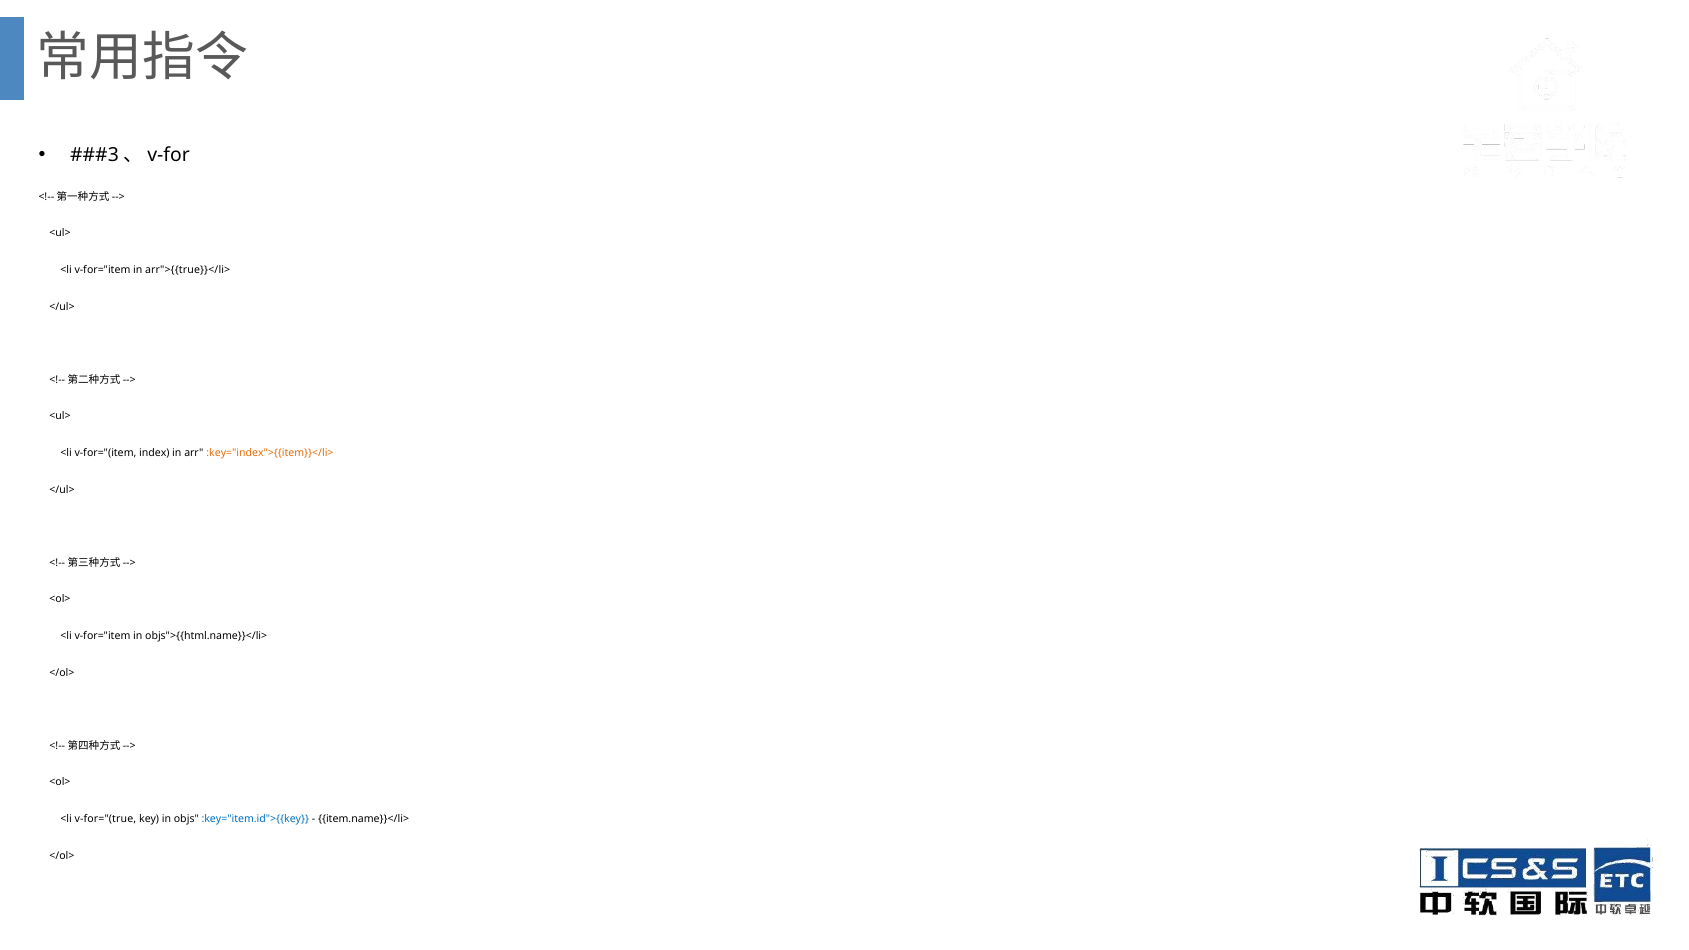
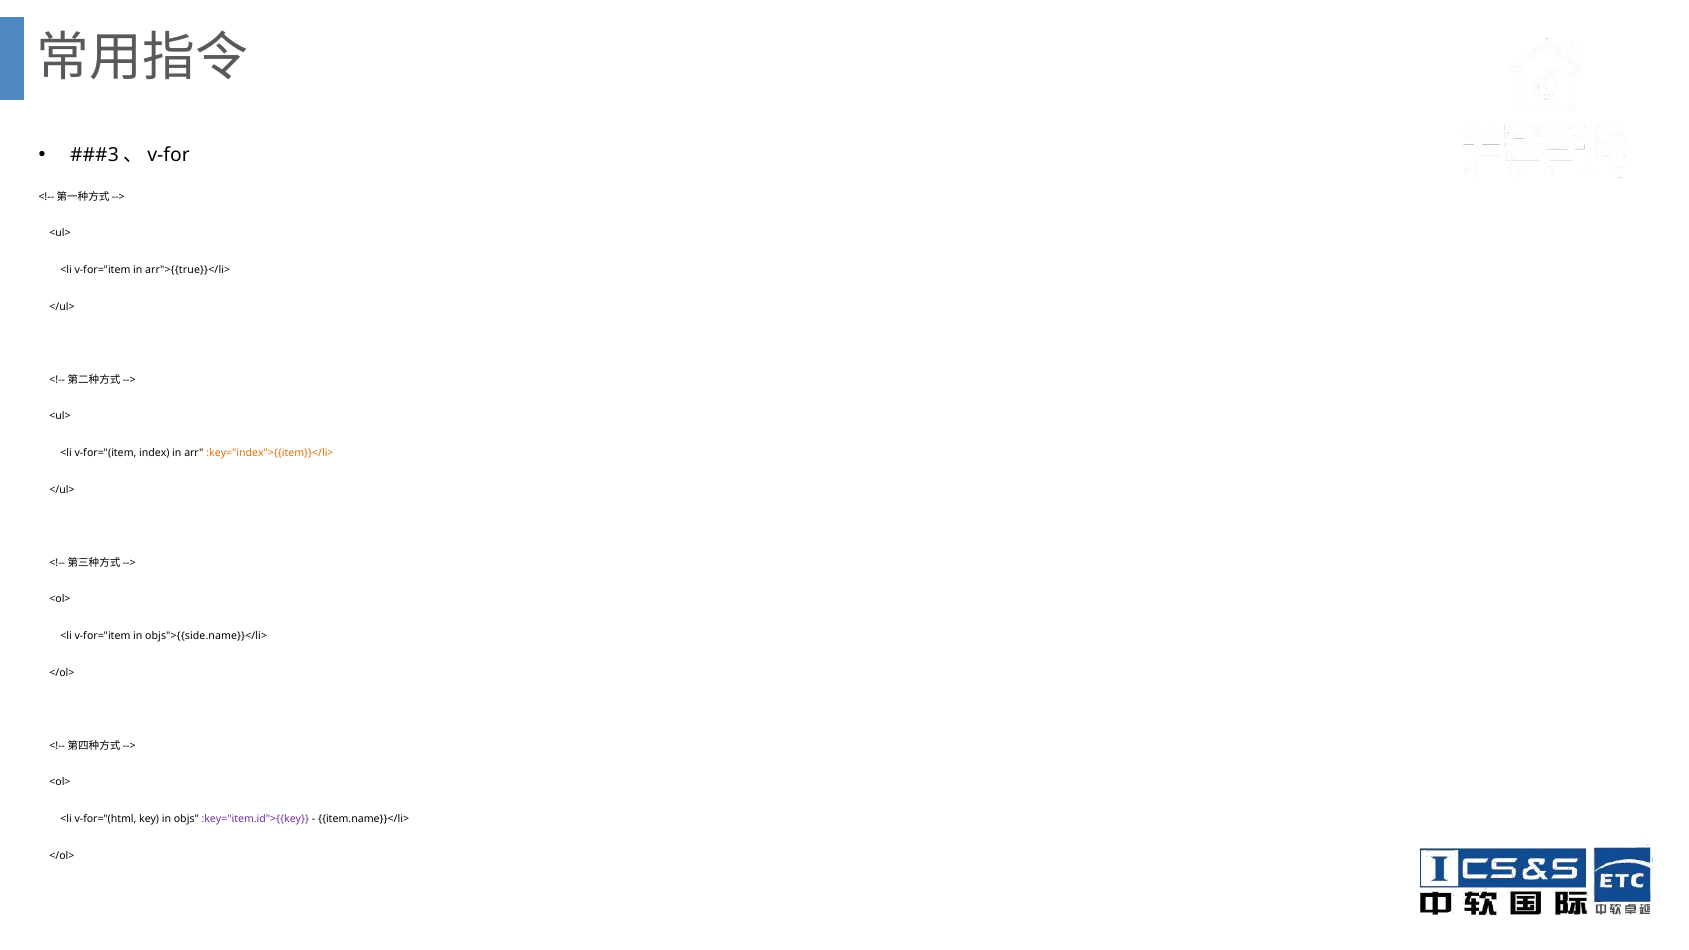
objs">{{html.name}}</li>: objs">{{html.name}}</li> -> objs">{{side.name}}</li> (206, 636)
v-for="(true: v-for="(true -> v-for="(html (106, 819)
:key="item.id">{{key colour: blue -> purple (255, 819)
